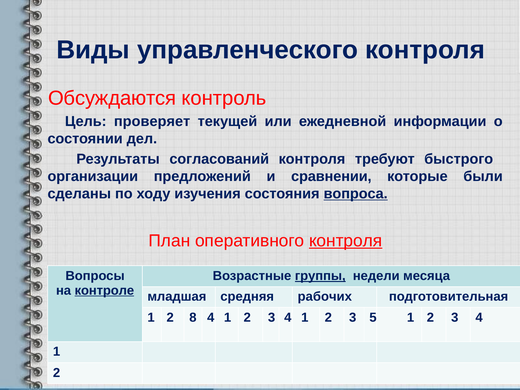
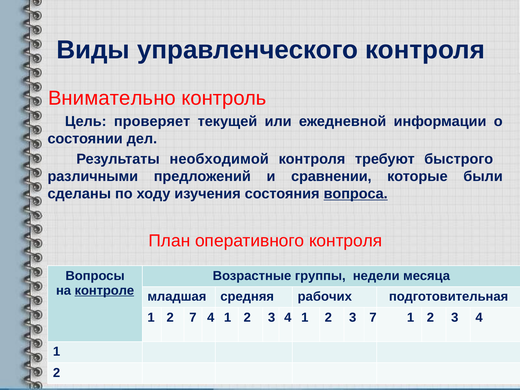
Обсуждаются: Обсуждаются -> Внимательно (112, 98)
согласований: согласований -> необходимой (219, 159)
организации: организации -> различными (93, 176)
контроля underline: present -> none (346, 241)
группы underline: present -> none (320, 276)
2 8: 8 -> 7 (193, 317)
3 5: 5 -> 7 (373, 317)
